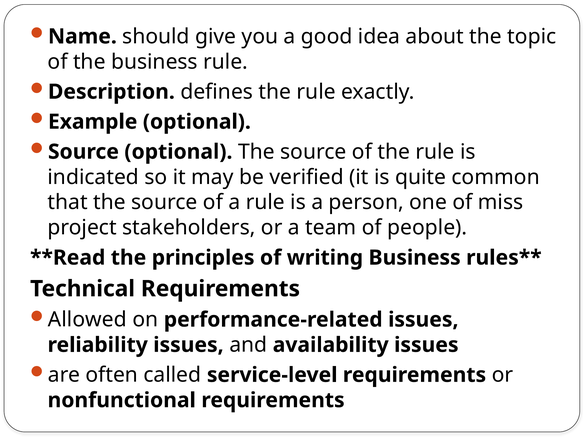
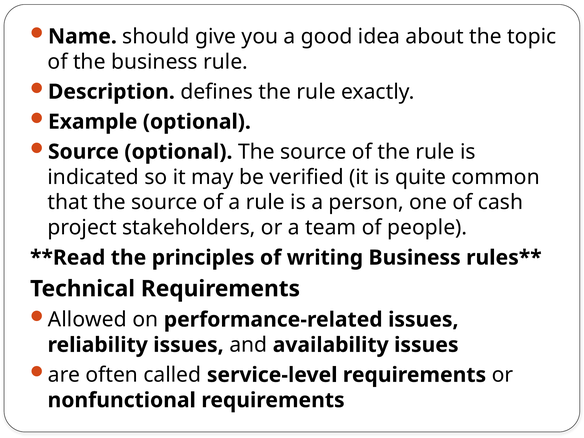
miss: miss -> cash (501, 202)
